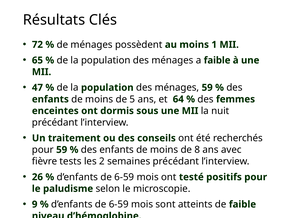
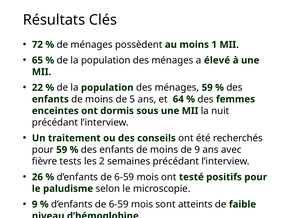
a faible: faible -> élevé (217, 60)
47: 47 -> 22 (37, 87)
de 8: 8 -> 9 (197, 149)
